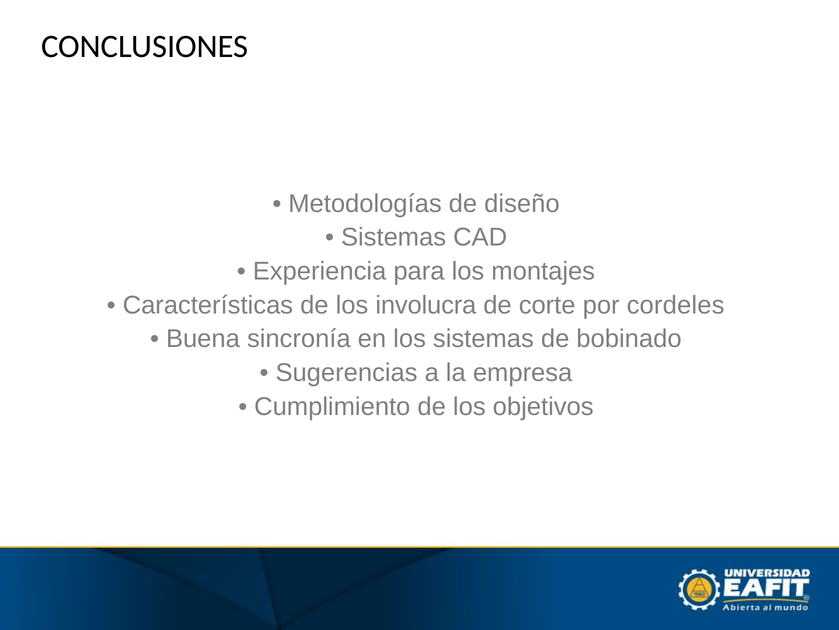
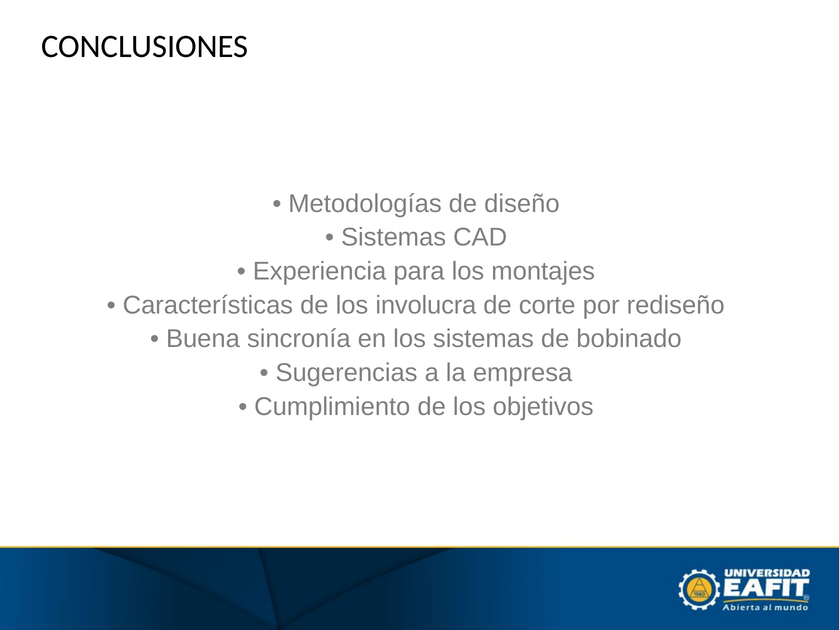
cordeles: cordeles -> rediseño (676, 305)
